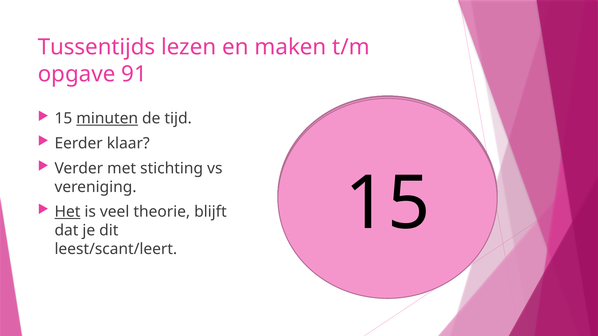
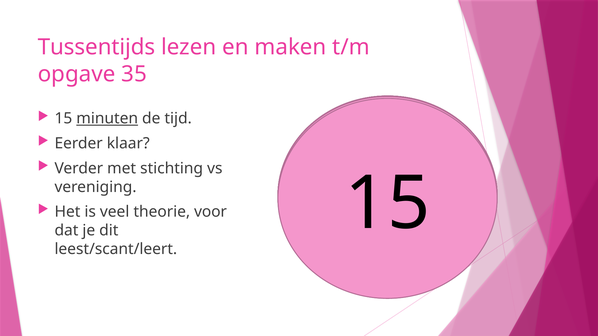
91: 91 -> 35 (134, 74)
Het underline: present -> none (67, 212)
blijft: blijft -> voor (211, 212)
